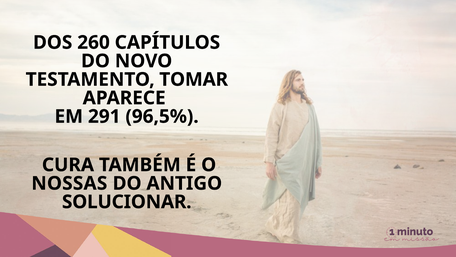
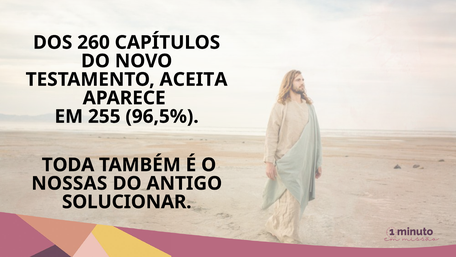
TOMAR: TOMAR -> ACEITA (194, 79)
291: 291 -> 255 (104, 116)
CURA: CURA -> TODA (68, 165)
